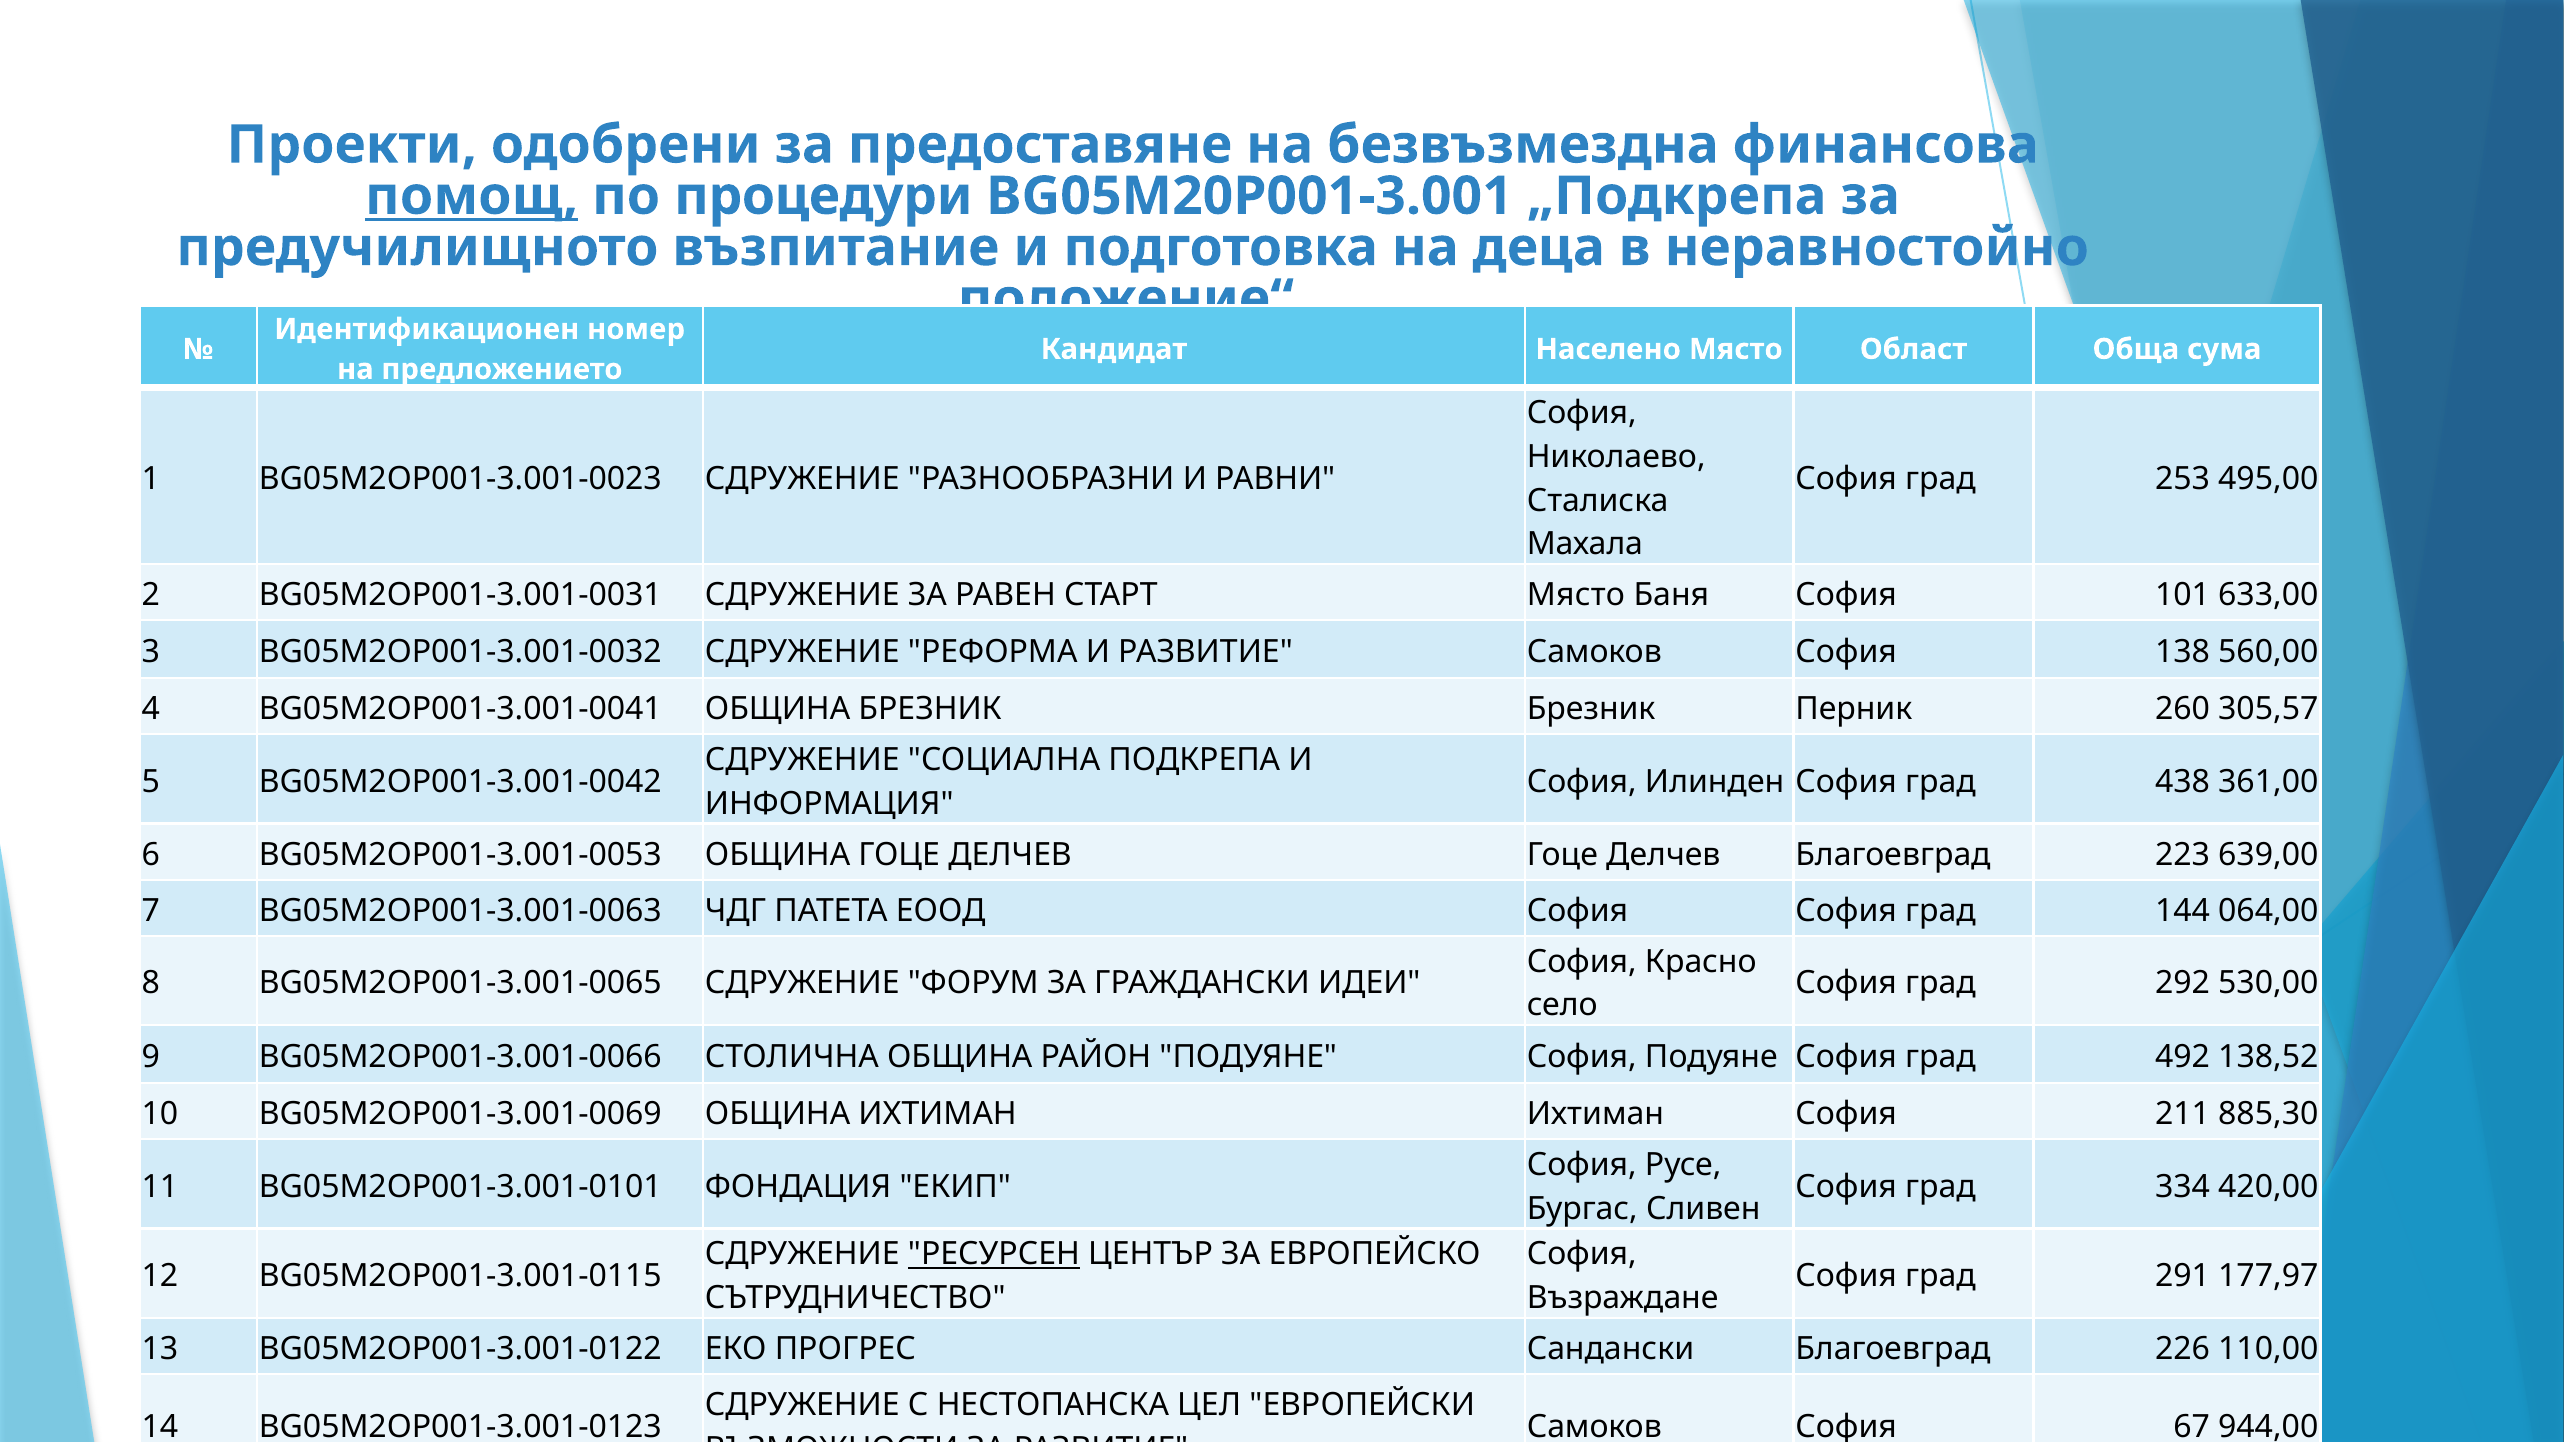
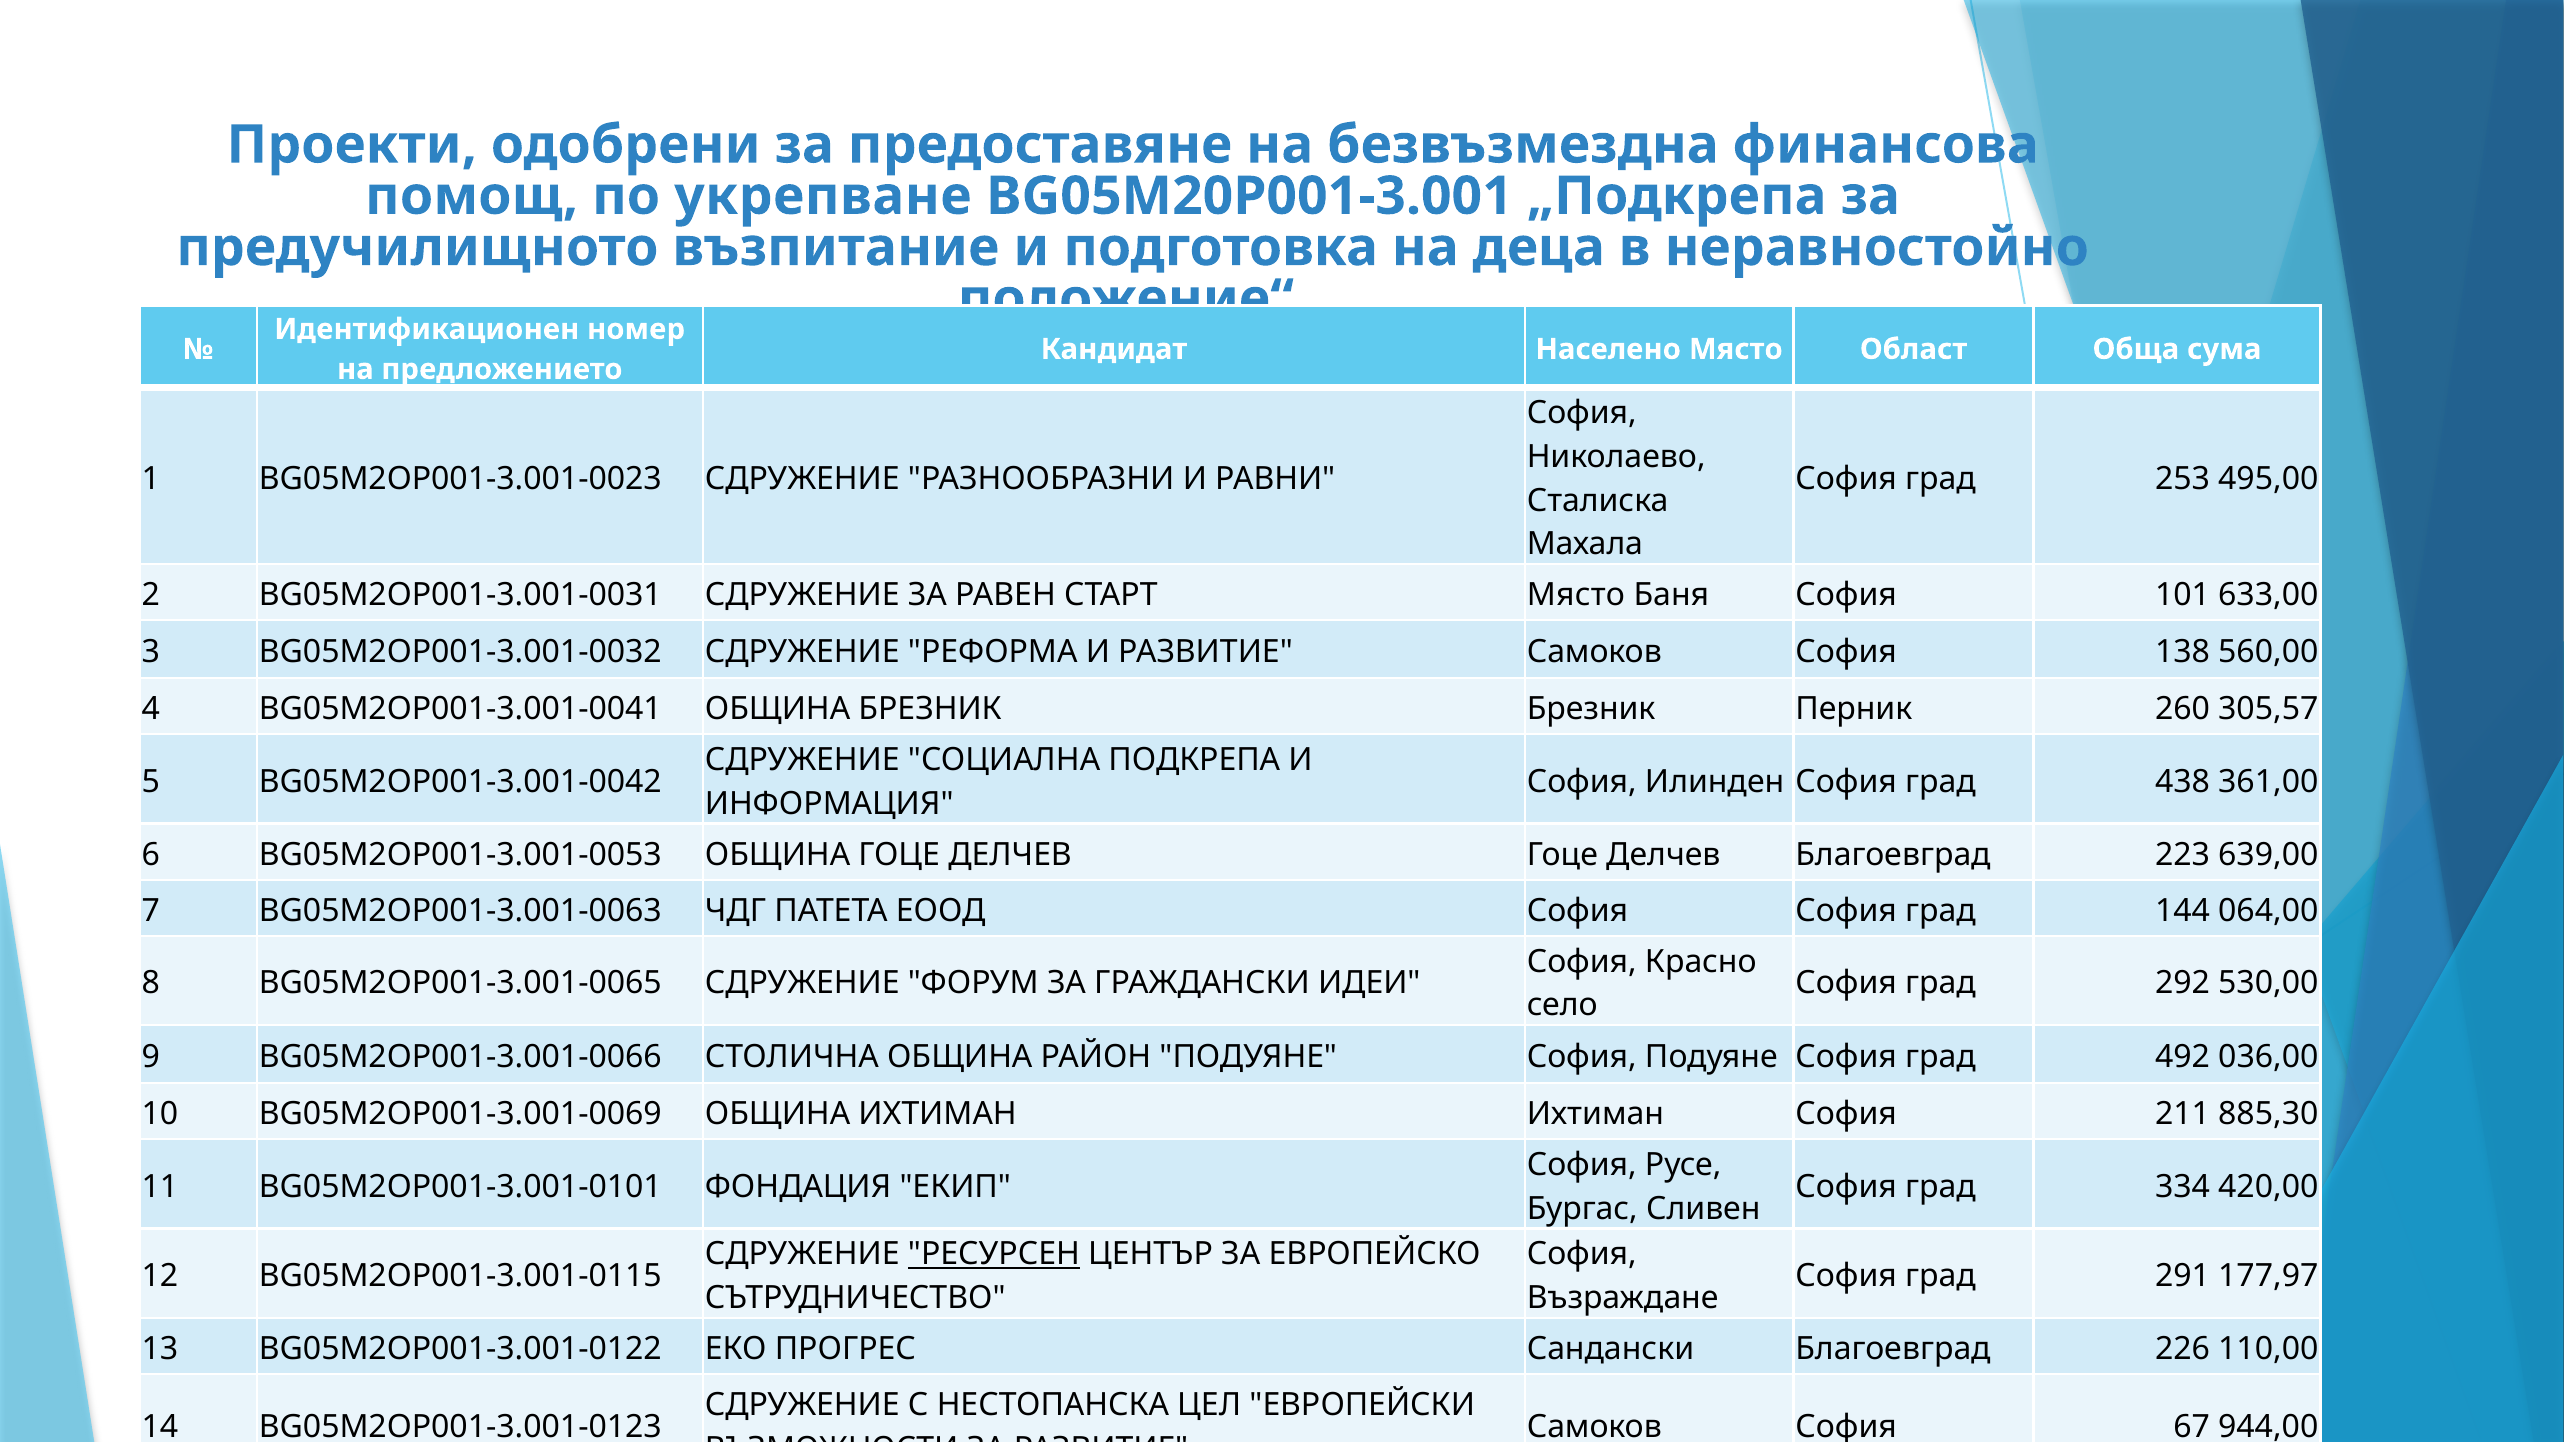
помощ underline: present -> none (472, 196)
процедури: процедури -> укрепване (823, 196)
138,52: 138,52 -> 036,00 (2268, 1057)
